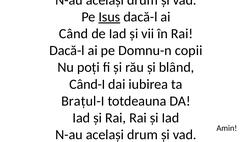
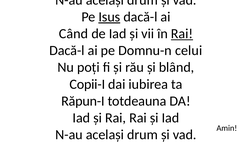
Rai underline: none -> present (182, 34)
copii: copii -> celui (189, 50)
Când-I: Când-I -> Copii-I (87, 84)
Brațul-I: Brațul-I -> Răpun-I (83, 101)
